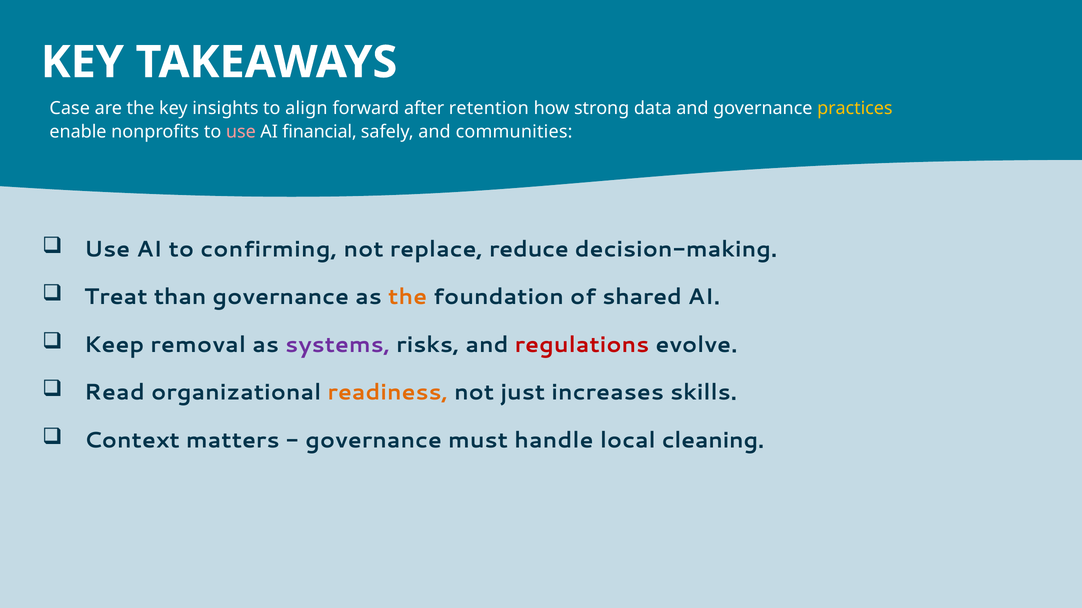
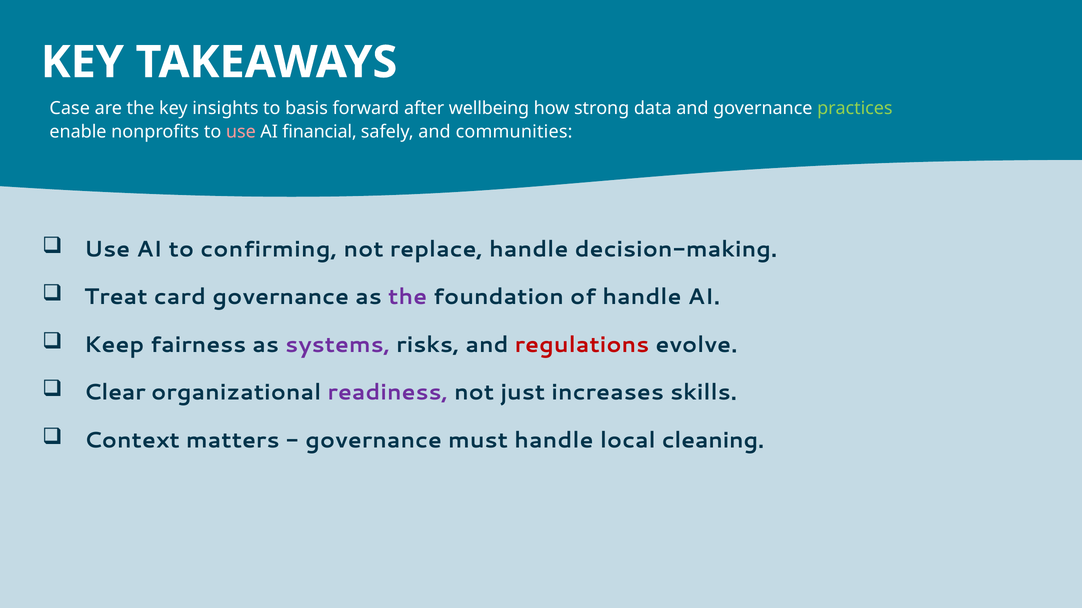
align: align -> basis (307, 108)
retention: retention -> wellbeing (489, 108)
practices colour: yellow -> light green (855, 108)
replace reduce: reduce -> handle (529, 250)
than: than -> card (180, 297)
the colour: orange -> purple (408, 297)
of shared: shared -> handle (642, 297)
removal: removal -> fairness (198, 345)
Read: Read -> Clear (115, 393)
readiness colour: orange -> purple (388, 393)
